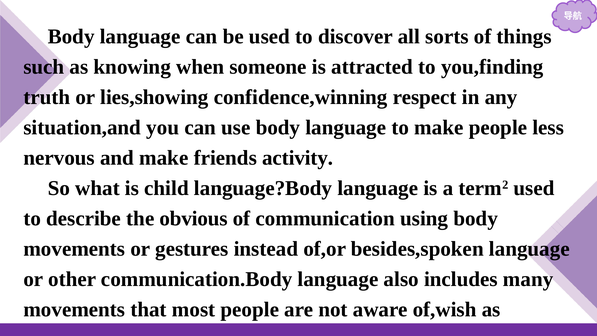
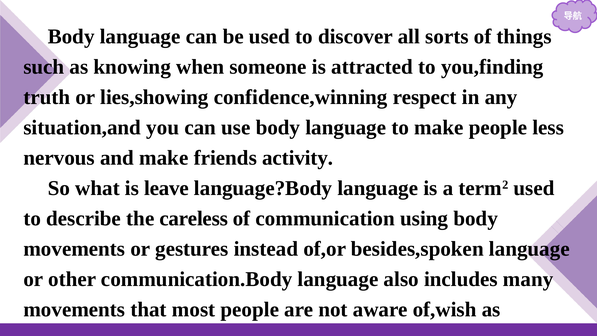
child: child -> leave (167, 188)
obvious: obvious -> careless (194, 218)
